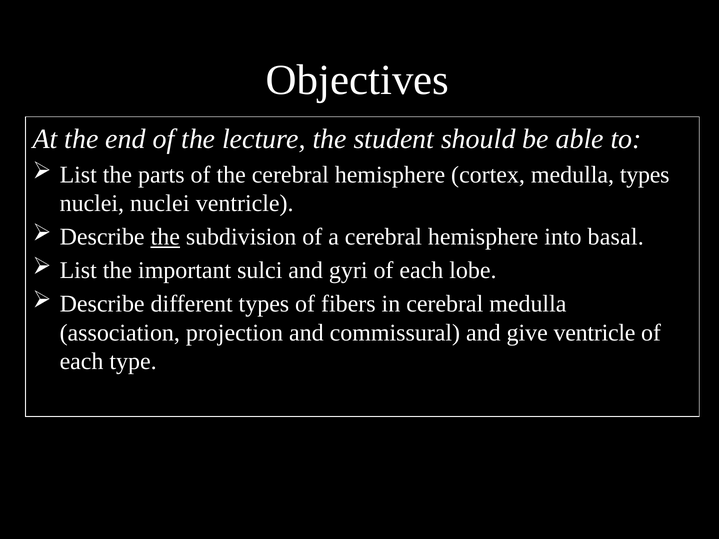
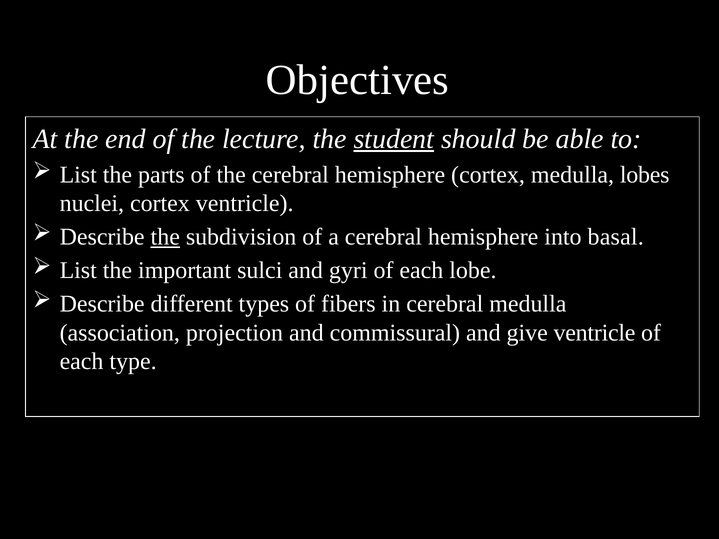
student underline: none -> present (394, 139)
medulla types: types -> lobes (645, 175)
nuclei nuclei: nuclei -> cortex (160, 203)
